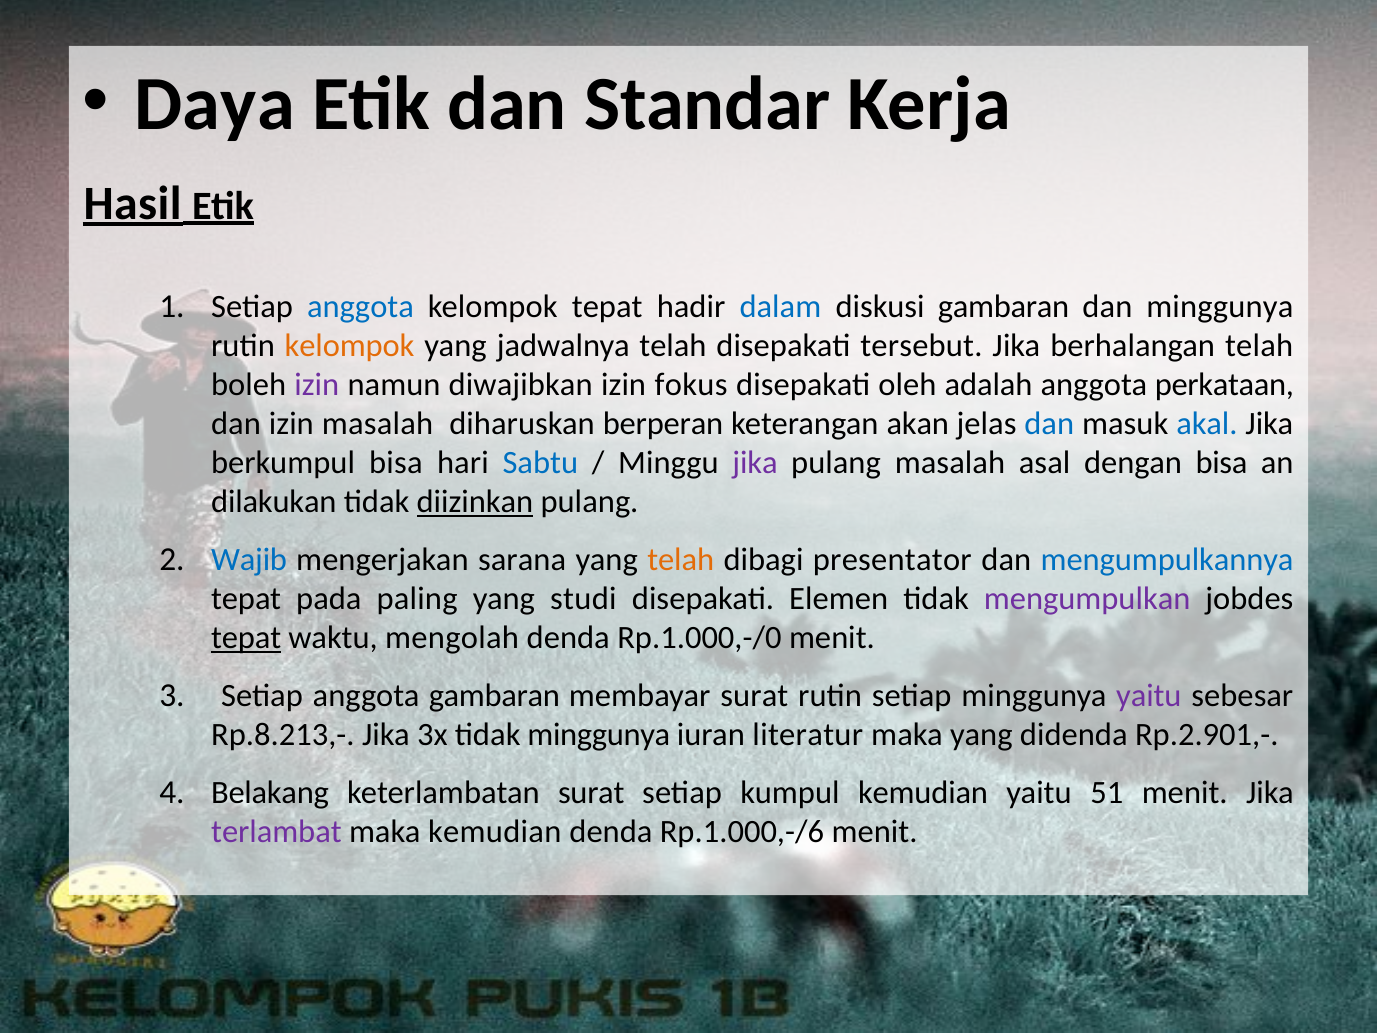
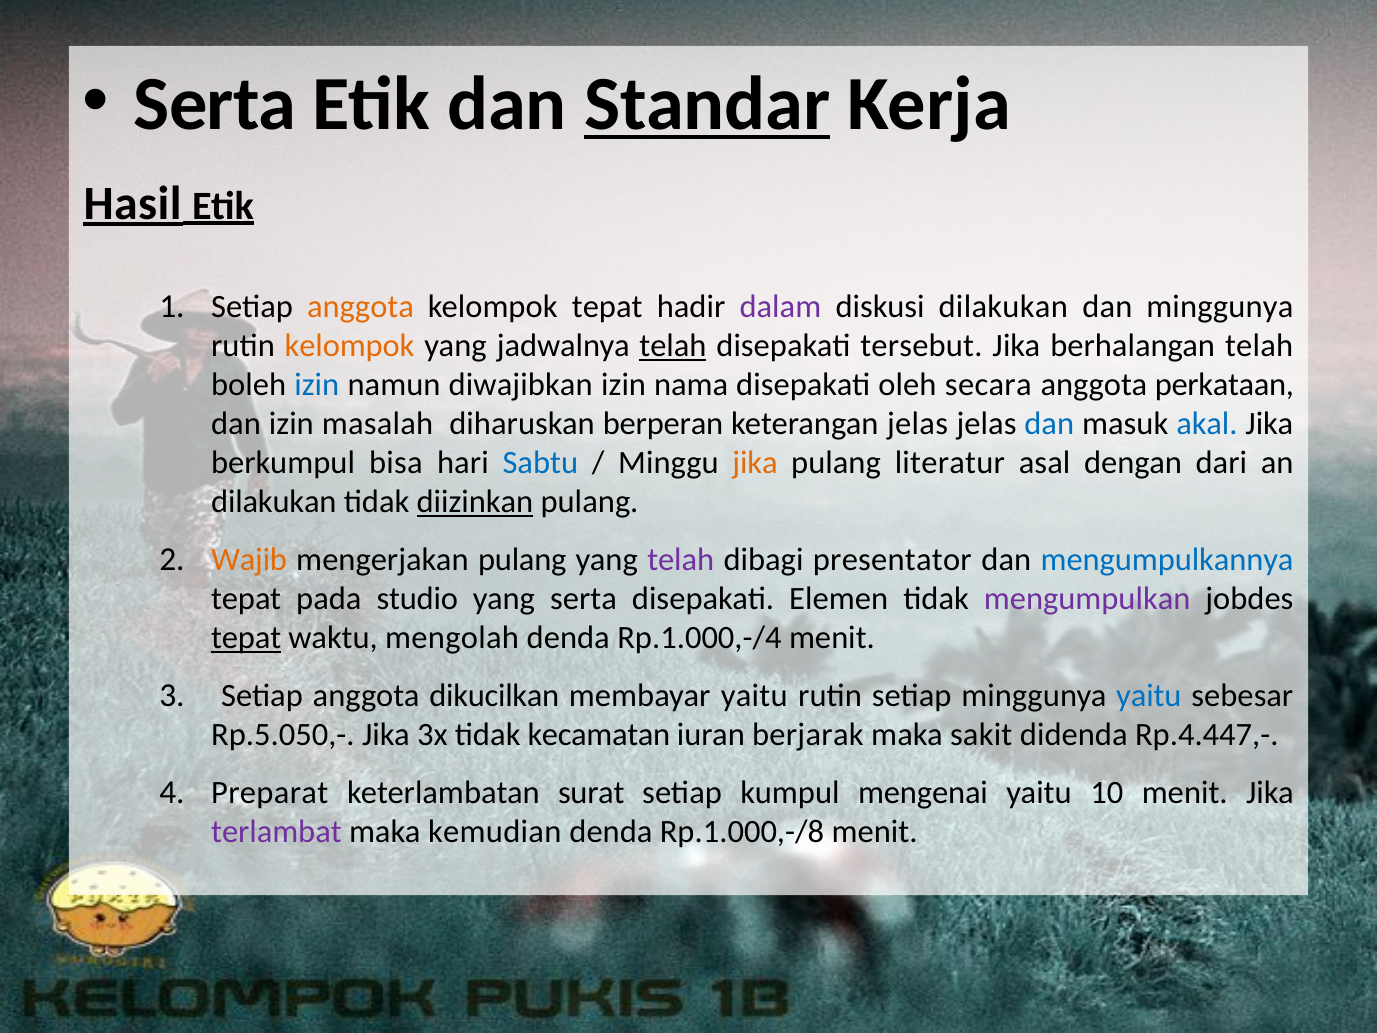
Daya: Daya -> Serta (215, 104)
Standar underline: none -> present (707, 104)
anggota colour: blue -> orange (360, 307)
dalam colour: blue -> purple (780, 307)
diskusi gambaran: gambaran -> dilakukan (1003, 307)
telah underline: none -> present (673, 346)
izin colour: purple -> blue (317, 385)
fokus: fokus -> nama (691, 385)
adalah: adalah -> secara (988, 385)
keterangan akan: akan -> jelas (918, 424)
jika colour: purple -> orange (755, 463)
pulang masalah: masalah -> literatur (950, 463)
dengan bisa: bisa -> dari (1221, 463)
Wajib colour: blue -> orange (249, 560)
mengerjakan sarana: sarana -> pulang (522, 560)
telah colour: orange -> purple (681, 560)
paling: paling -> studio (417, 599)
yang studi: studi -> serta (583, 599)
Rp.1.000,-/0: Rp.1.000,-/0 -> Rp.1.000,-/4 (699, 638)
anggota gambaran: gambaran -> dikucilkan (494, 696)
membayar surat: surat -> yaitu (754, 696)
yaitu colour: purple -> blue (1149, 696)
Rp.8.213,-: Rp.8.213,- -> Rp.5.050,- (283, 735)
tidak minggunya: minggunya -> kecamatan (599, 735)
literatur: literatur -> berjarak (808, 735)
maka yang: yang -> sakit (981, 735)
Rp.2.901,-: Rp.2.901,- -> Rp.4.447,- (1207, 735)
Belakang: Belakang -> Preparat (270, 792)
kumpul kemudian: kemudian -> mengenai (923, 792)
51: 51 -> 10 (1107, 792)
Rp.1.000,-/6: Rp.1.000,-/6 -> Rp.1.000,-/8 (742, 831)
